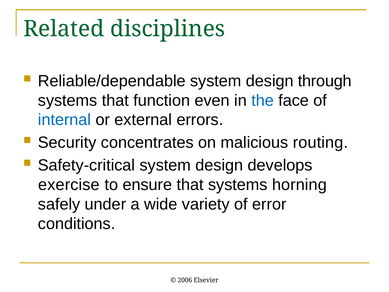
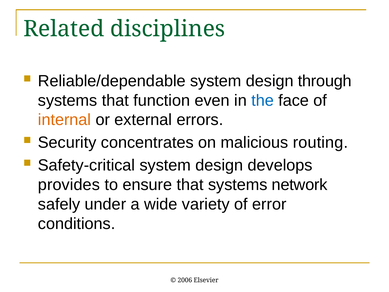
internal colour: blue -> orange (64, 120)
exercise: exercise -> provides (69, 185)
horning: horning -> network (300, 185)
